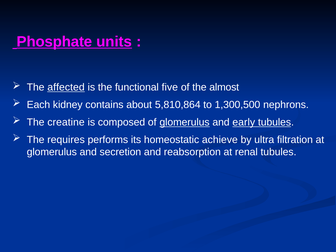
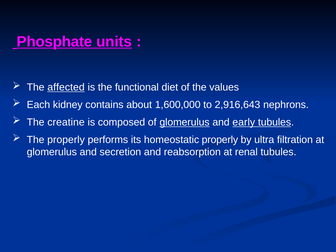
five: five -> diet (170, 87)
almost: almost -> values (224, 87)
5,810,864: 5,810,864 -> 1,600,000 (178, 105)
1,300,500: 1,300,500 -> 2,916,643 (237, 105)
The requires: requires -> properly (66, 140)
homeostatic achieve: achieve -> properly (220, 140)
